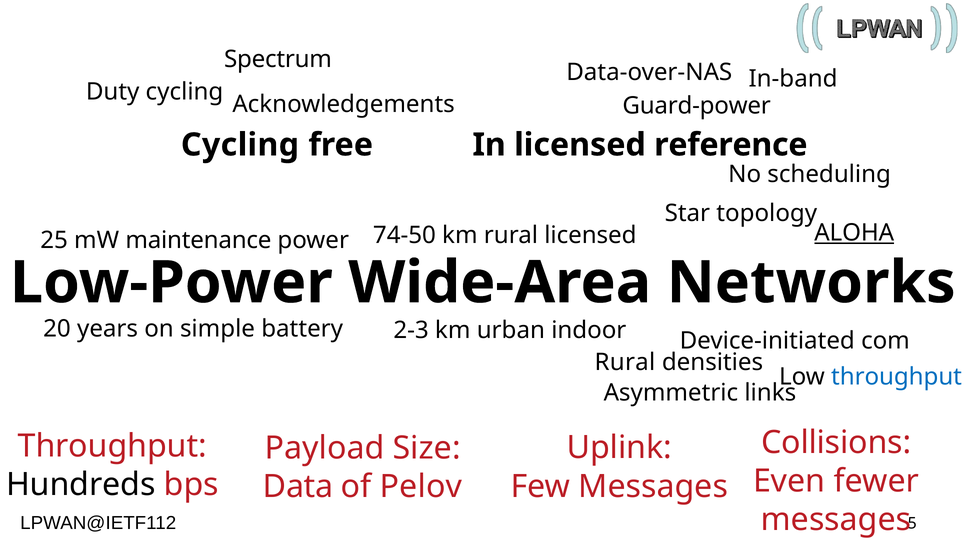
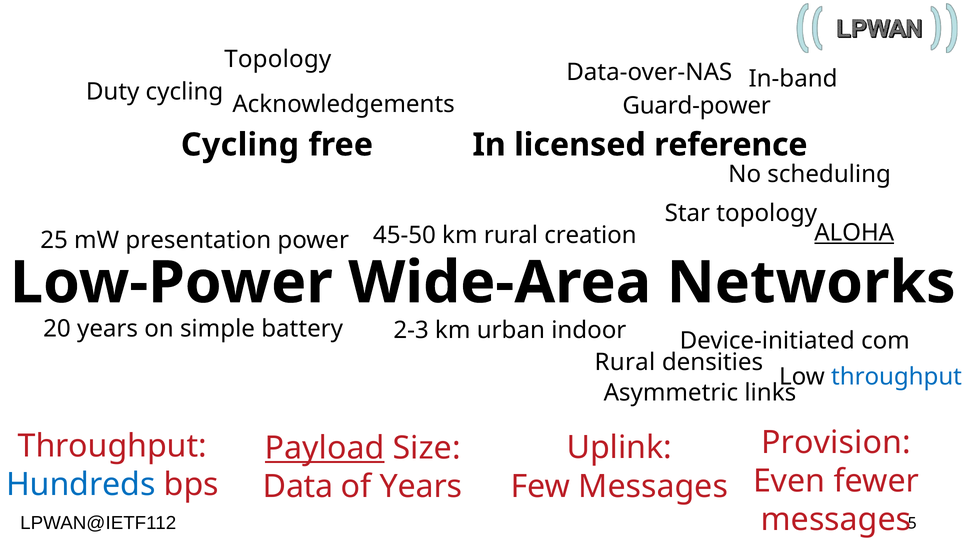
Spectrum: Spectrum -> Topology (278, 59)
74-50: 74-50 -> 45-50 (404, 235)
rural licensed: licensed -> creation (590, 235)
maintenance: maintenance -> presentation (198, 241)
Collisions: Collisions -> Provision (836, 443)
Payload underline: none -> present (325, 448)
Hundreds colour: black -> blue (81, 485)
of Pelov: Pelov -> Years (421, 487)
